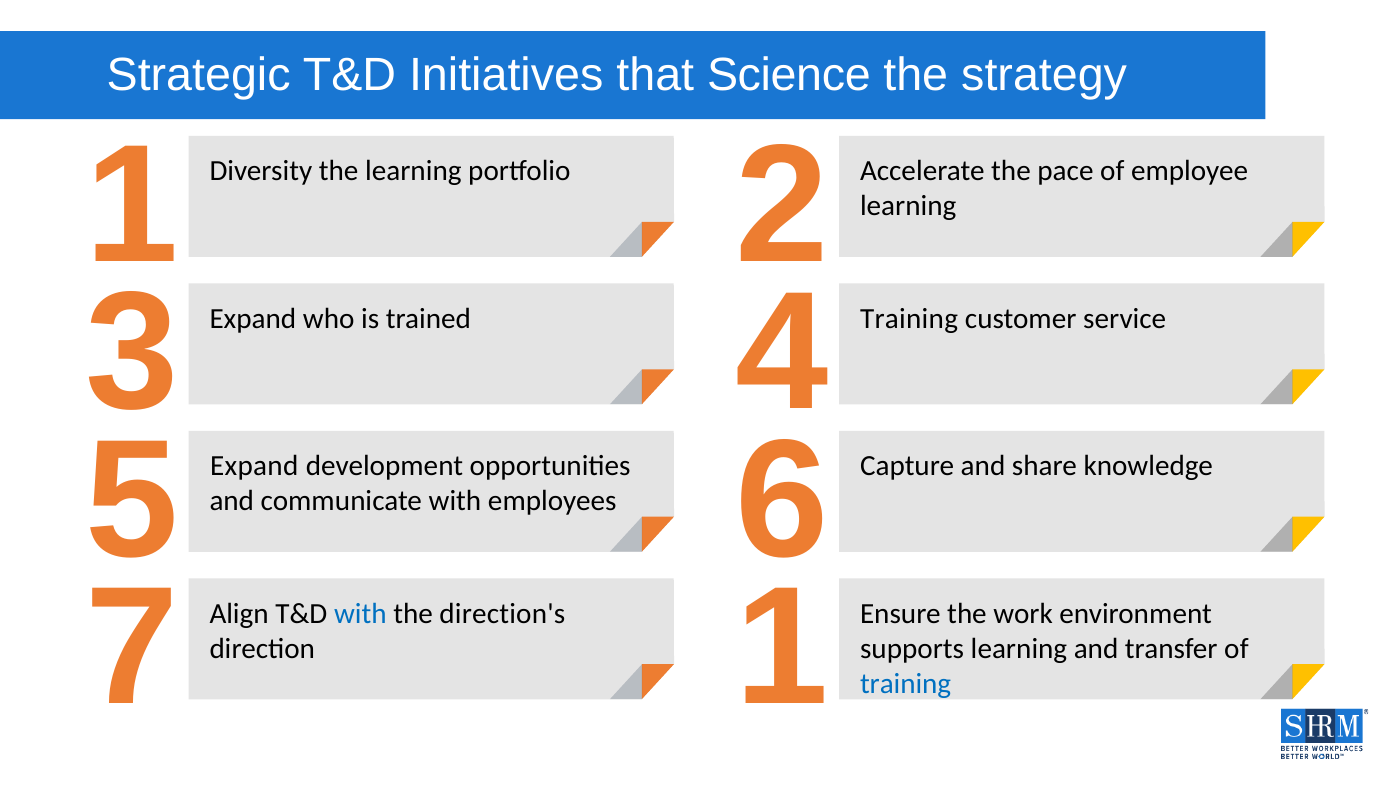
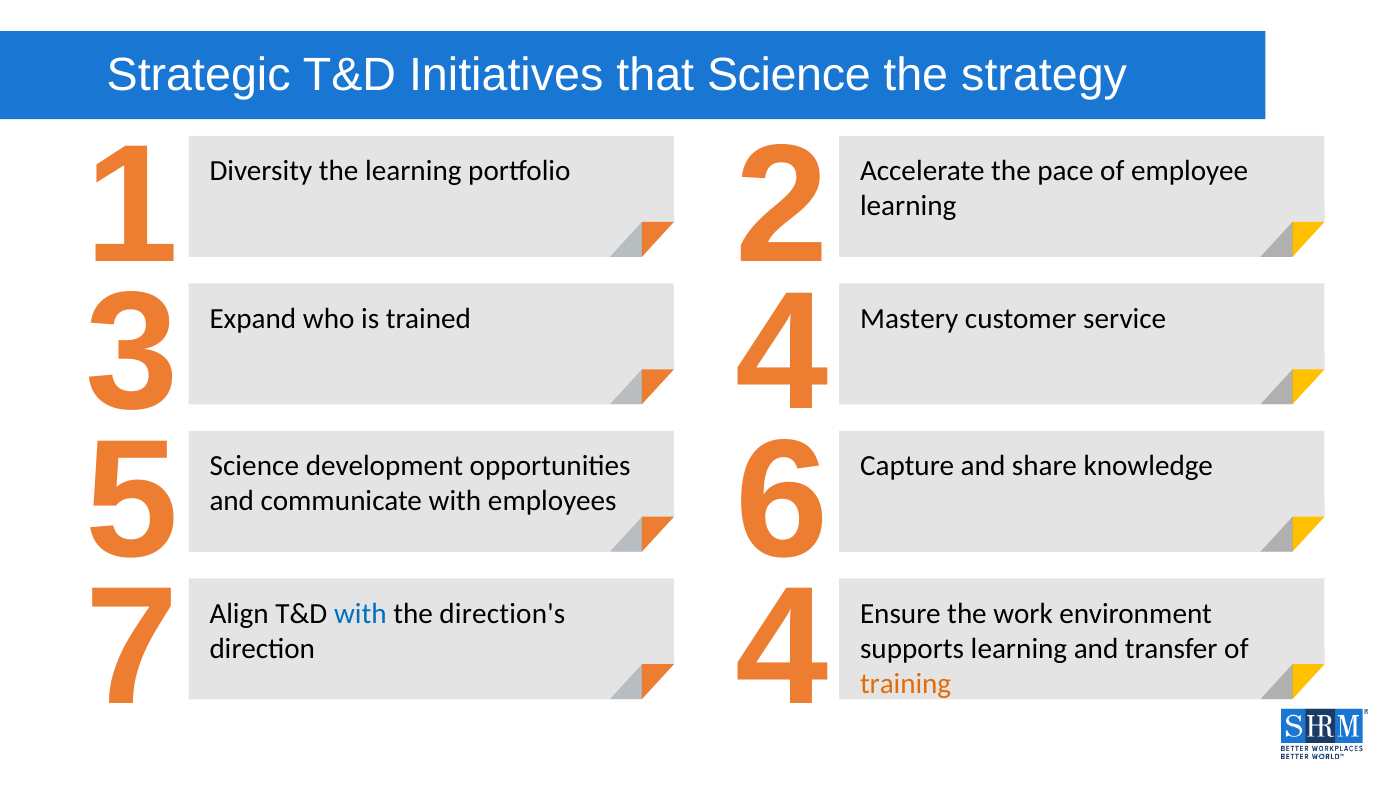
4 Training: Training -> Mastery (909, 319)
5 Expand: Expand -> Science (254, 466)
direction 1: 1 -> 4 (783, 648)
training colour: blue -> orange (906, 683)
